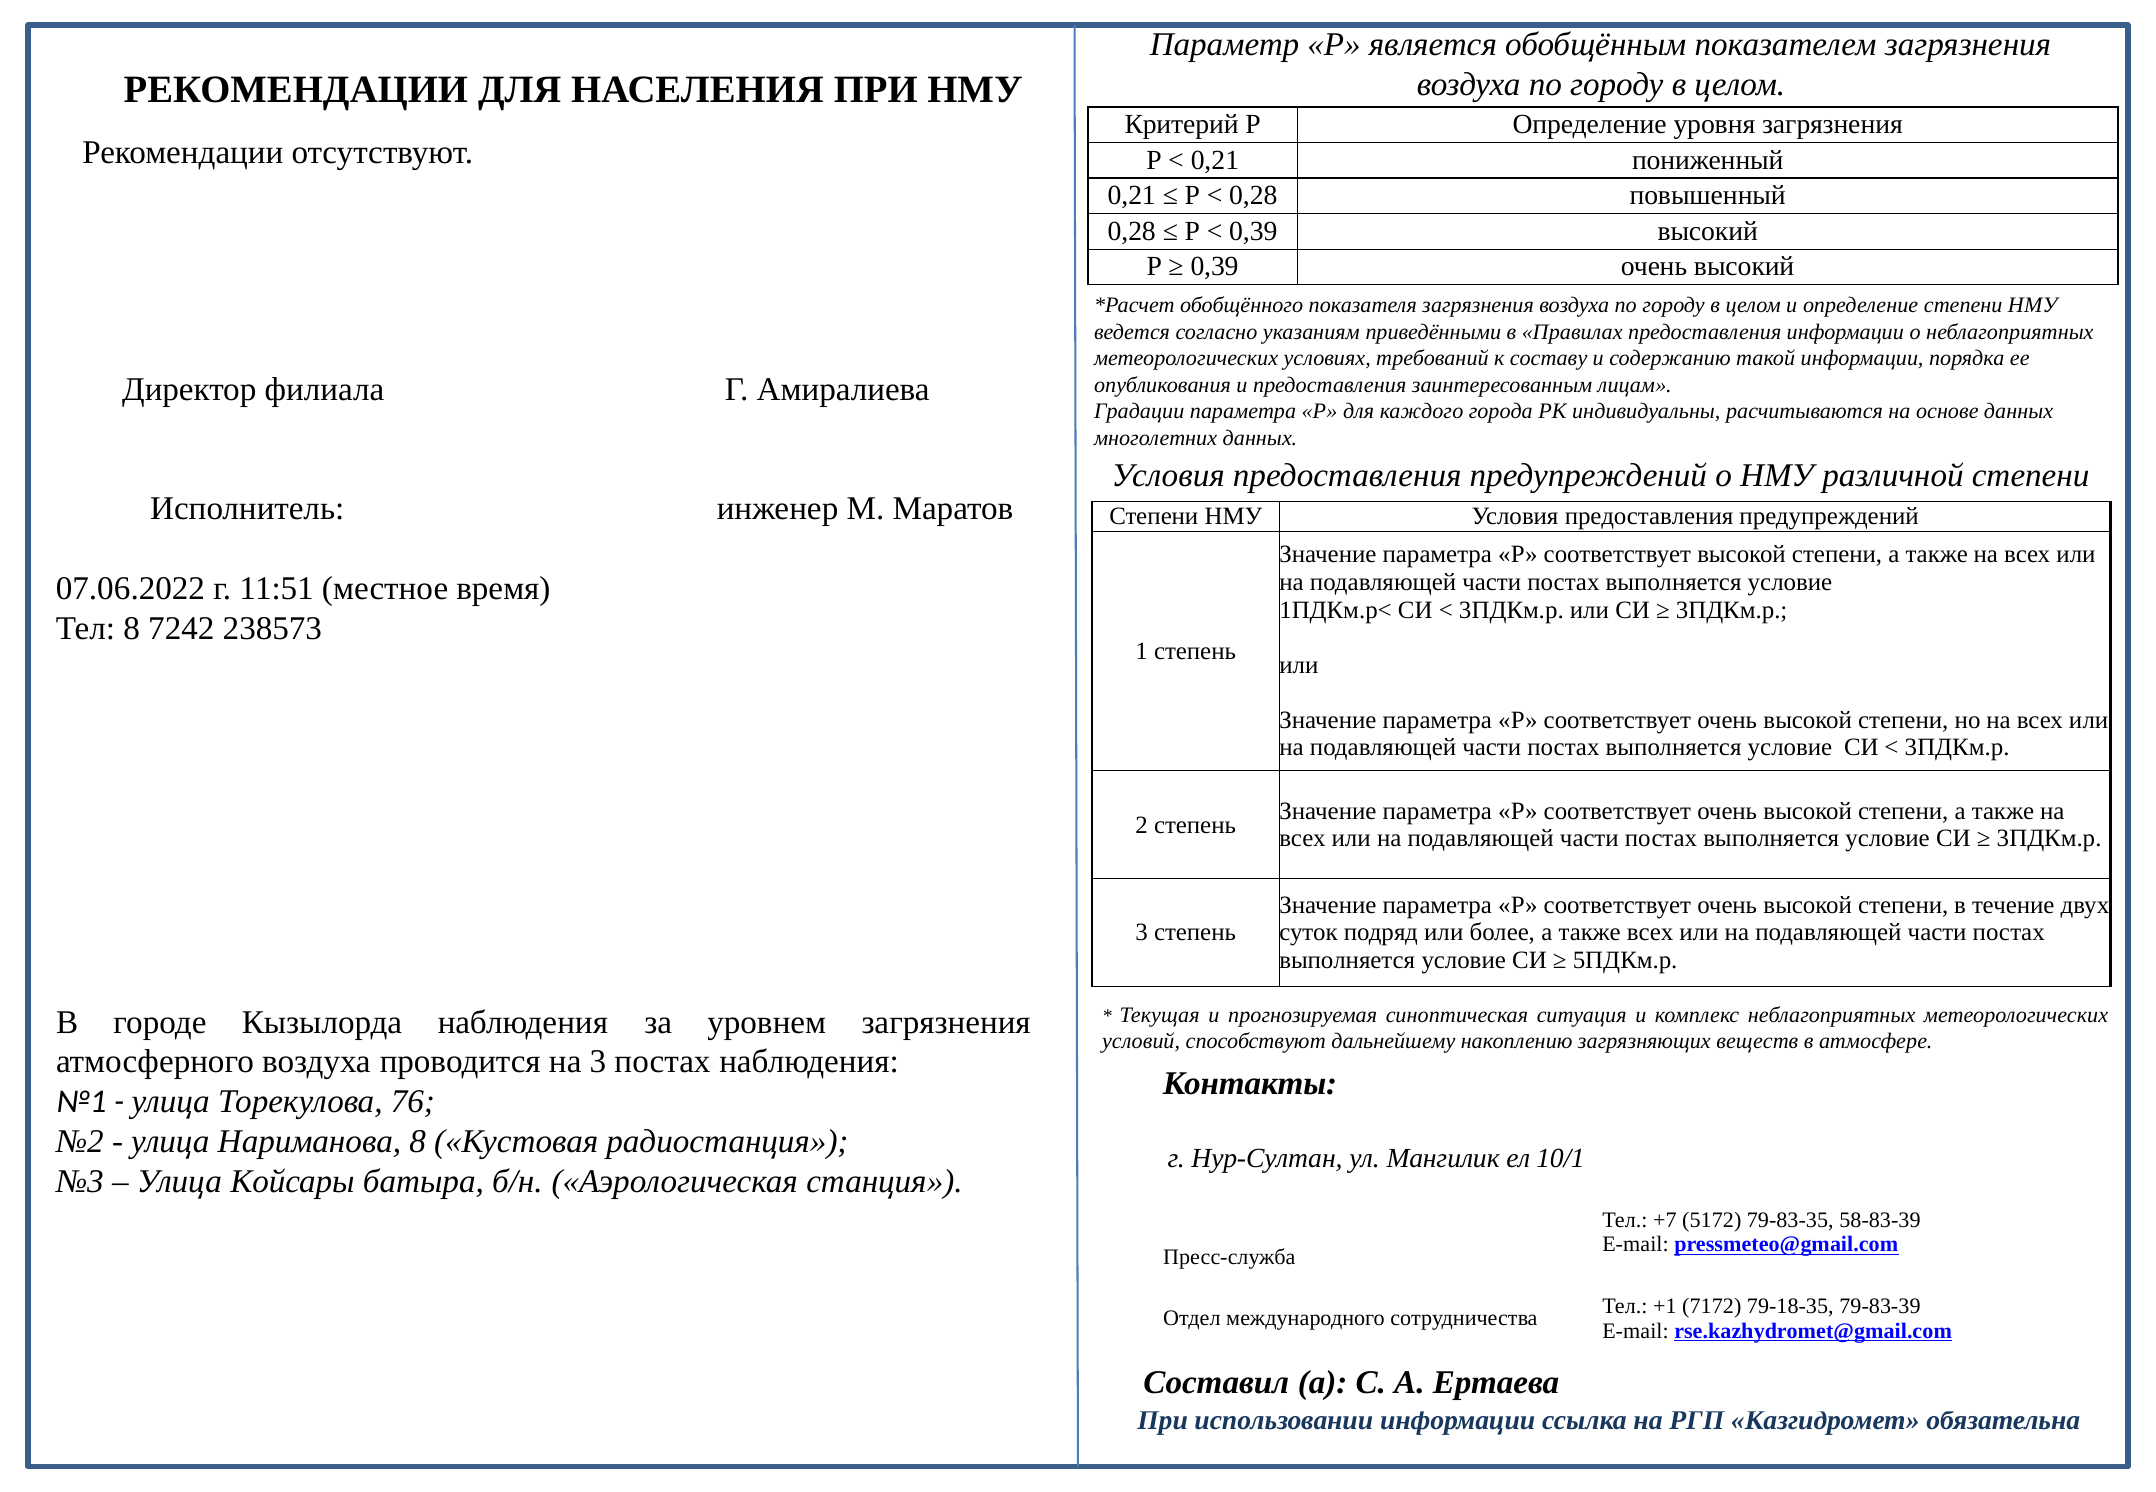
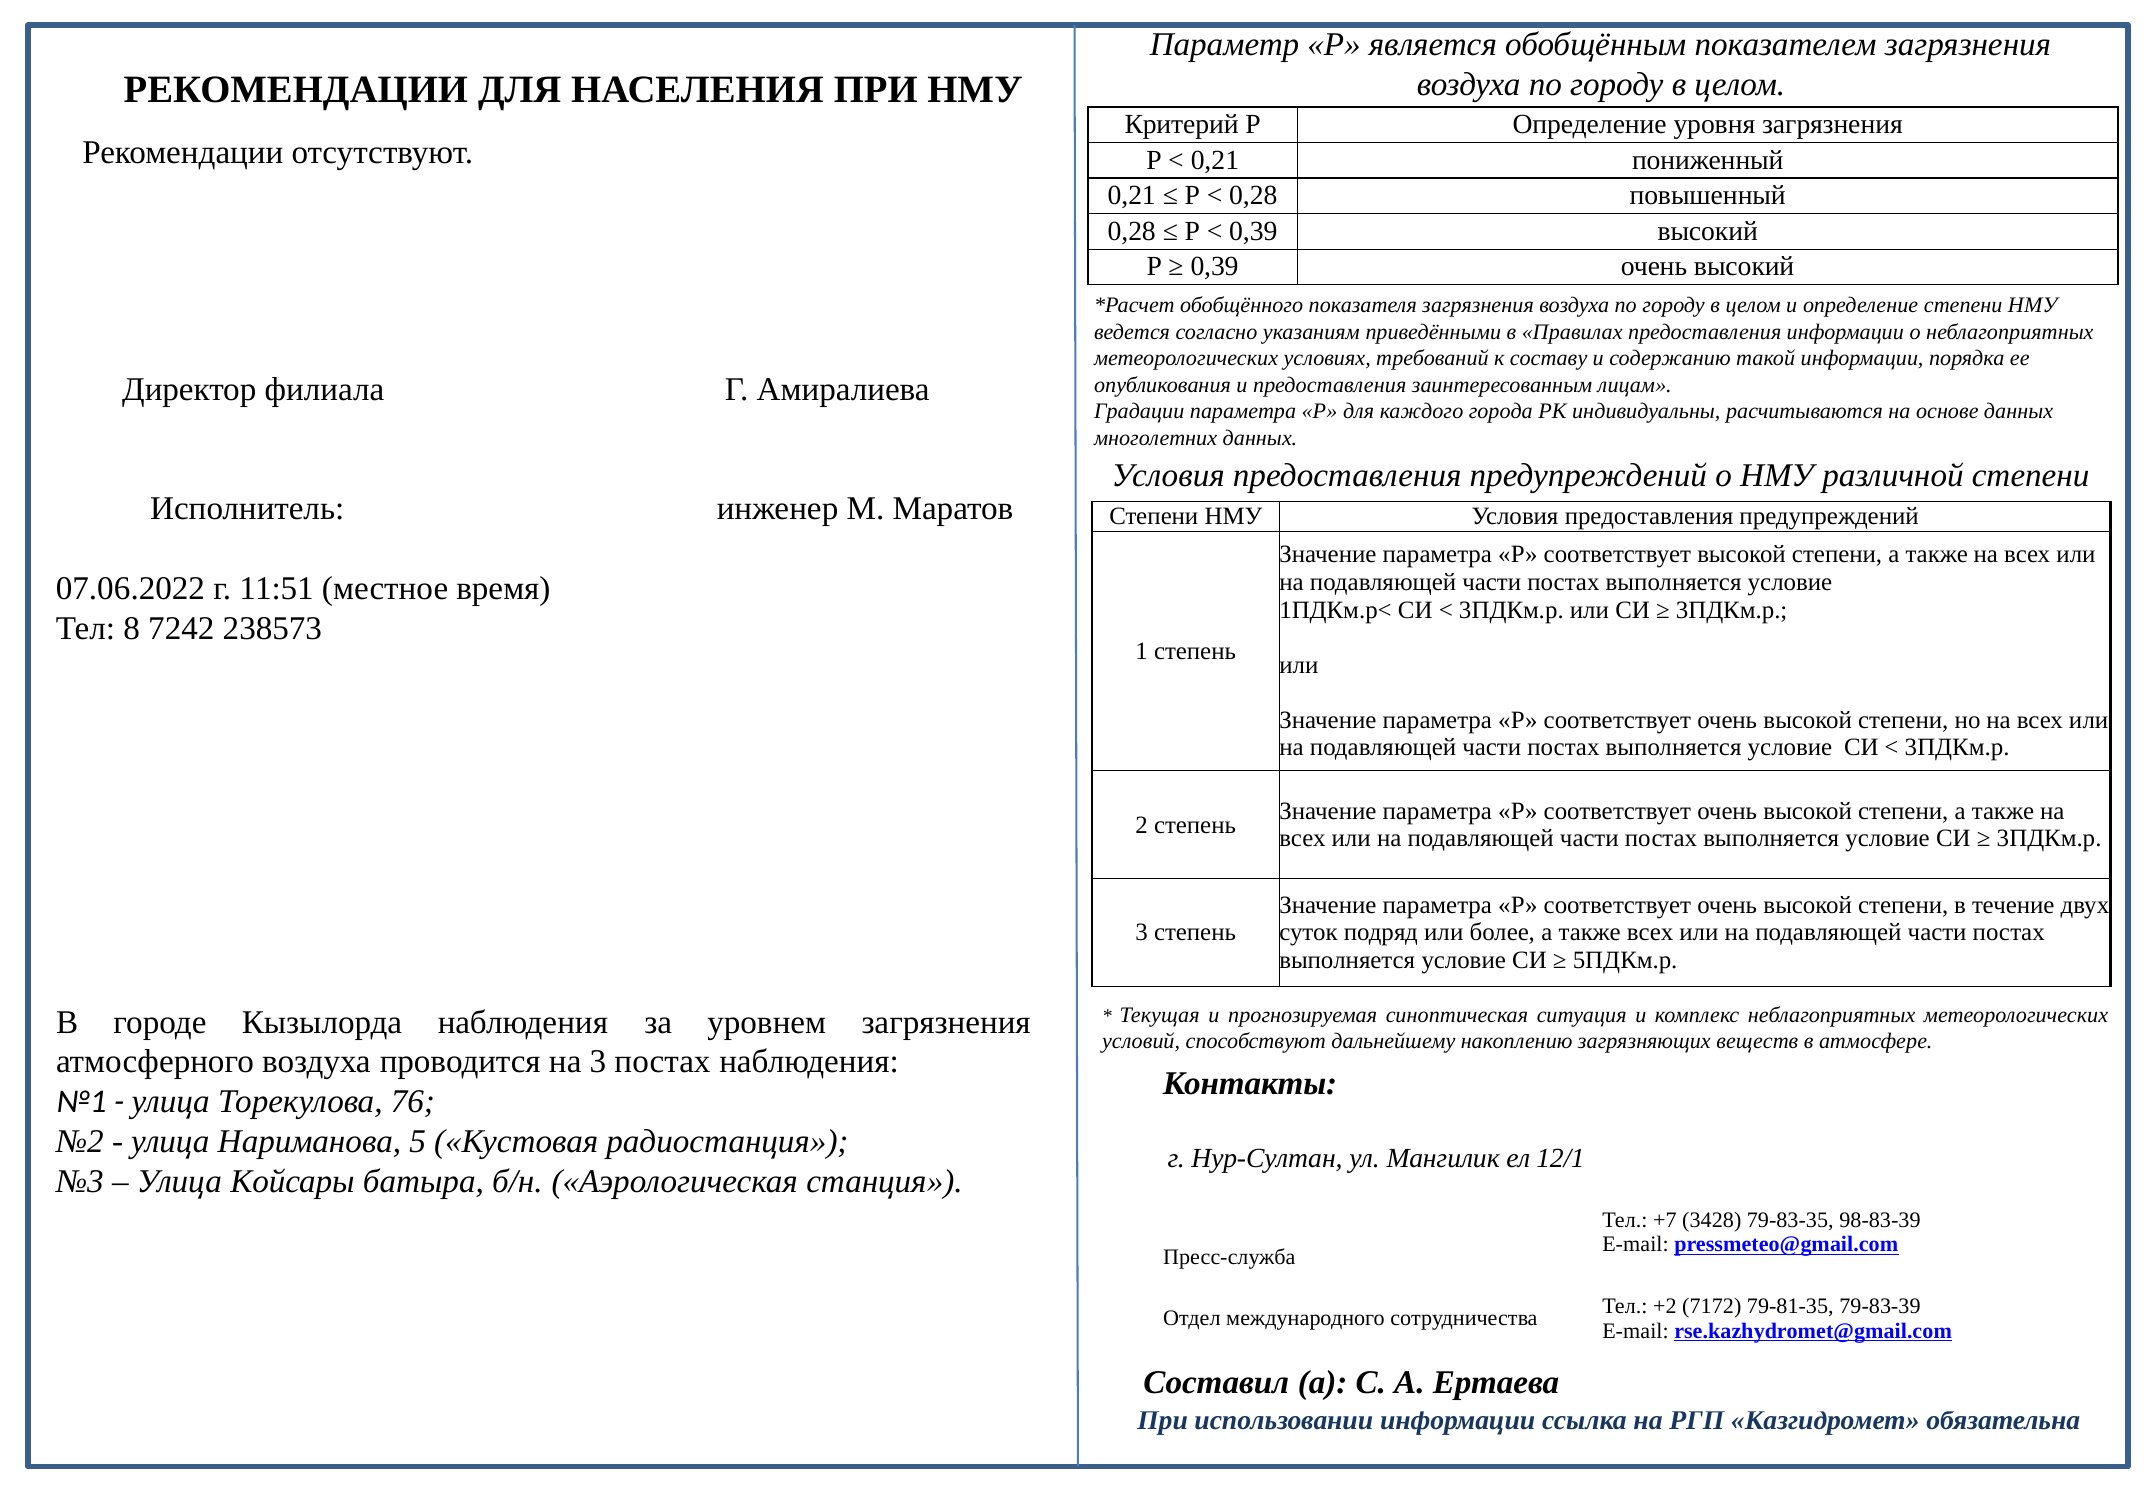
Нариманова 8: 8 -> 5 (418, 1142)
10/1: 10/1 -> 12/1 (1561, 1159)
5172: 5172 -> 3428 (1712, 1221)
58-83-39: 58-83-39 -> 98-83-39 (1880, 1221)
+1: +1 -> +2 (1665, 1307)
79-18-35: 79-18-35 -> 79-81-35 (1790, 1307)
